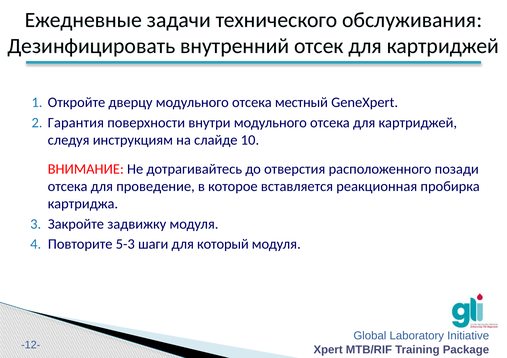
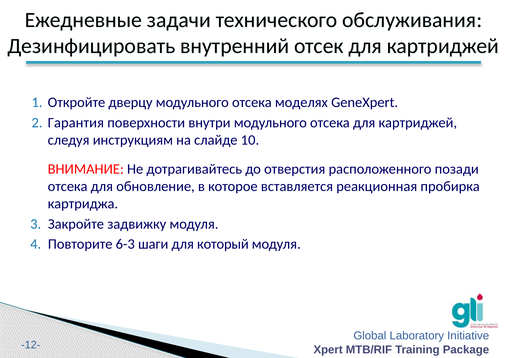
местный: местный -> моделях (301, 102)
проведение: проведение -> обновление (155, 186)
5-3: 5-3 -> 6-3 (125, 244)
